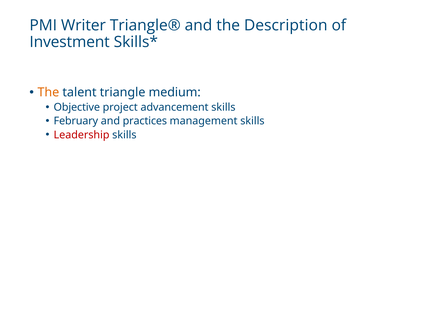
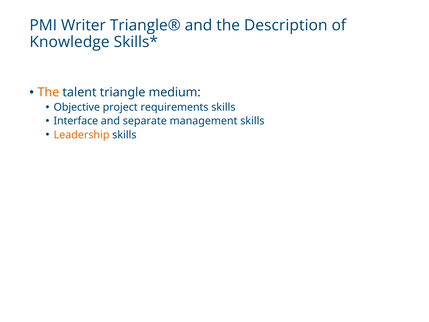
Investment: Investment -> Knowledge (70, 42)
advancement: advancement -> requirements (175, 107)
February: February -> Interface (76, 121)
practices: practices -> separate (145, 121)
Leadership colour: red -> orange (82, 135)
